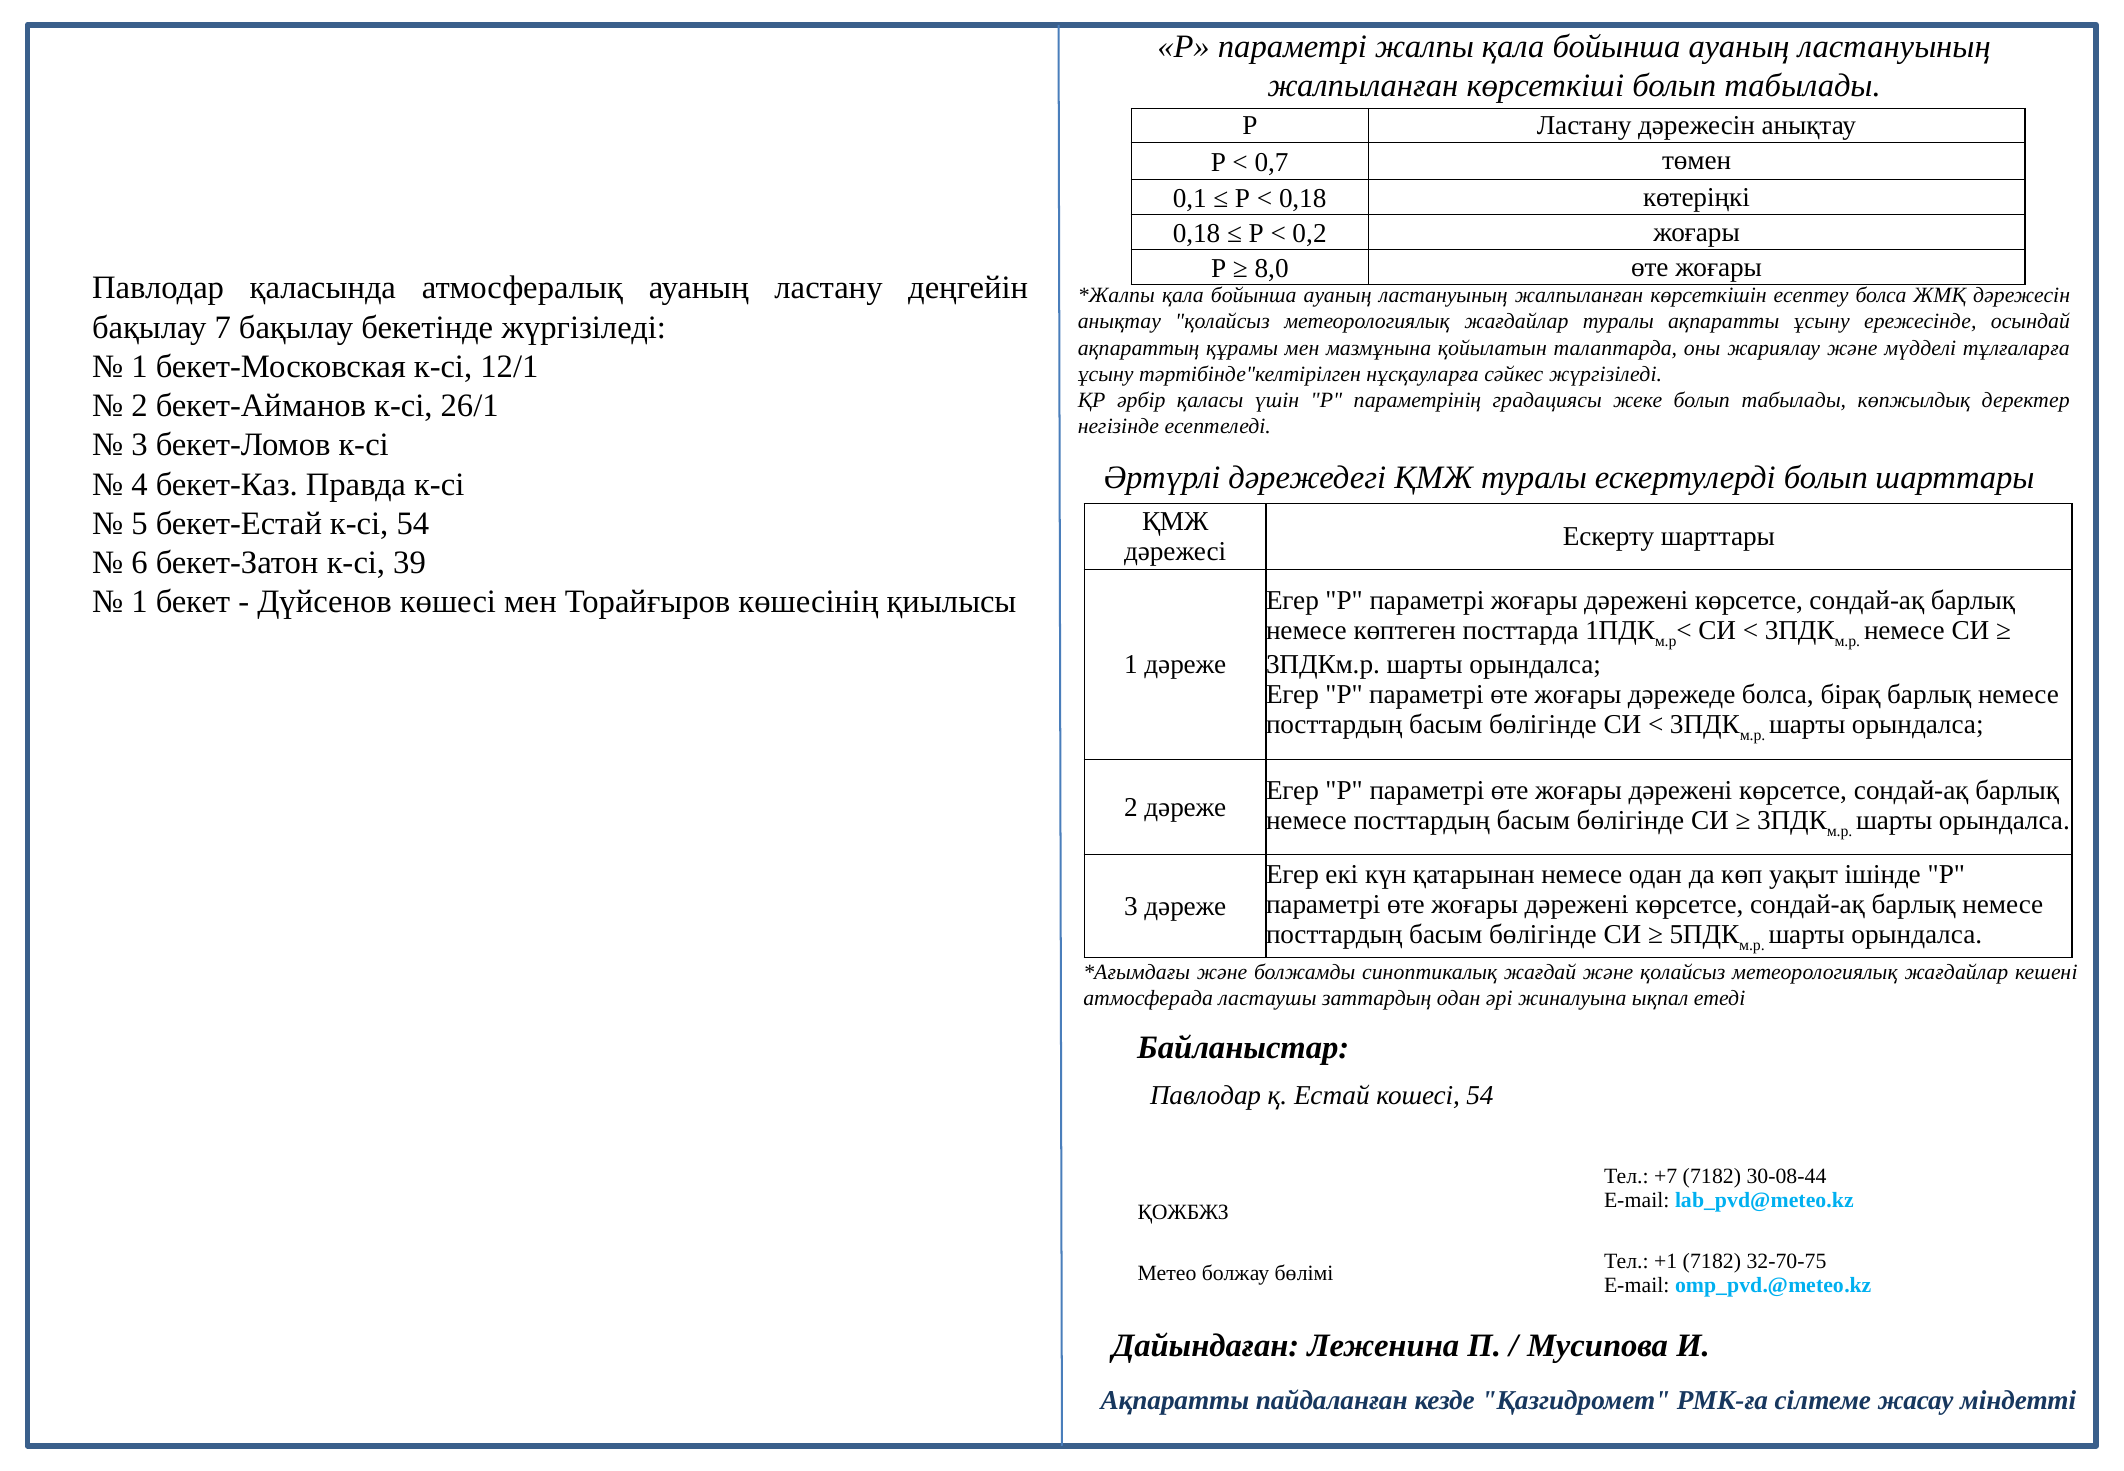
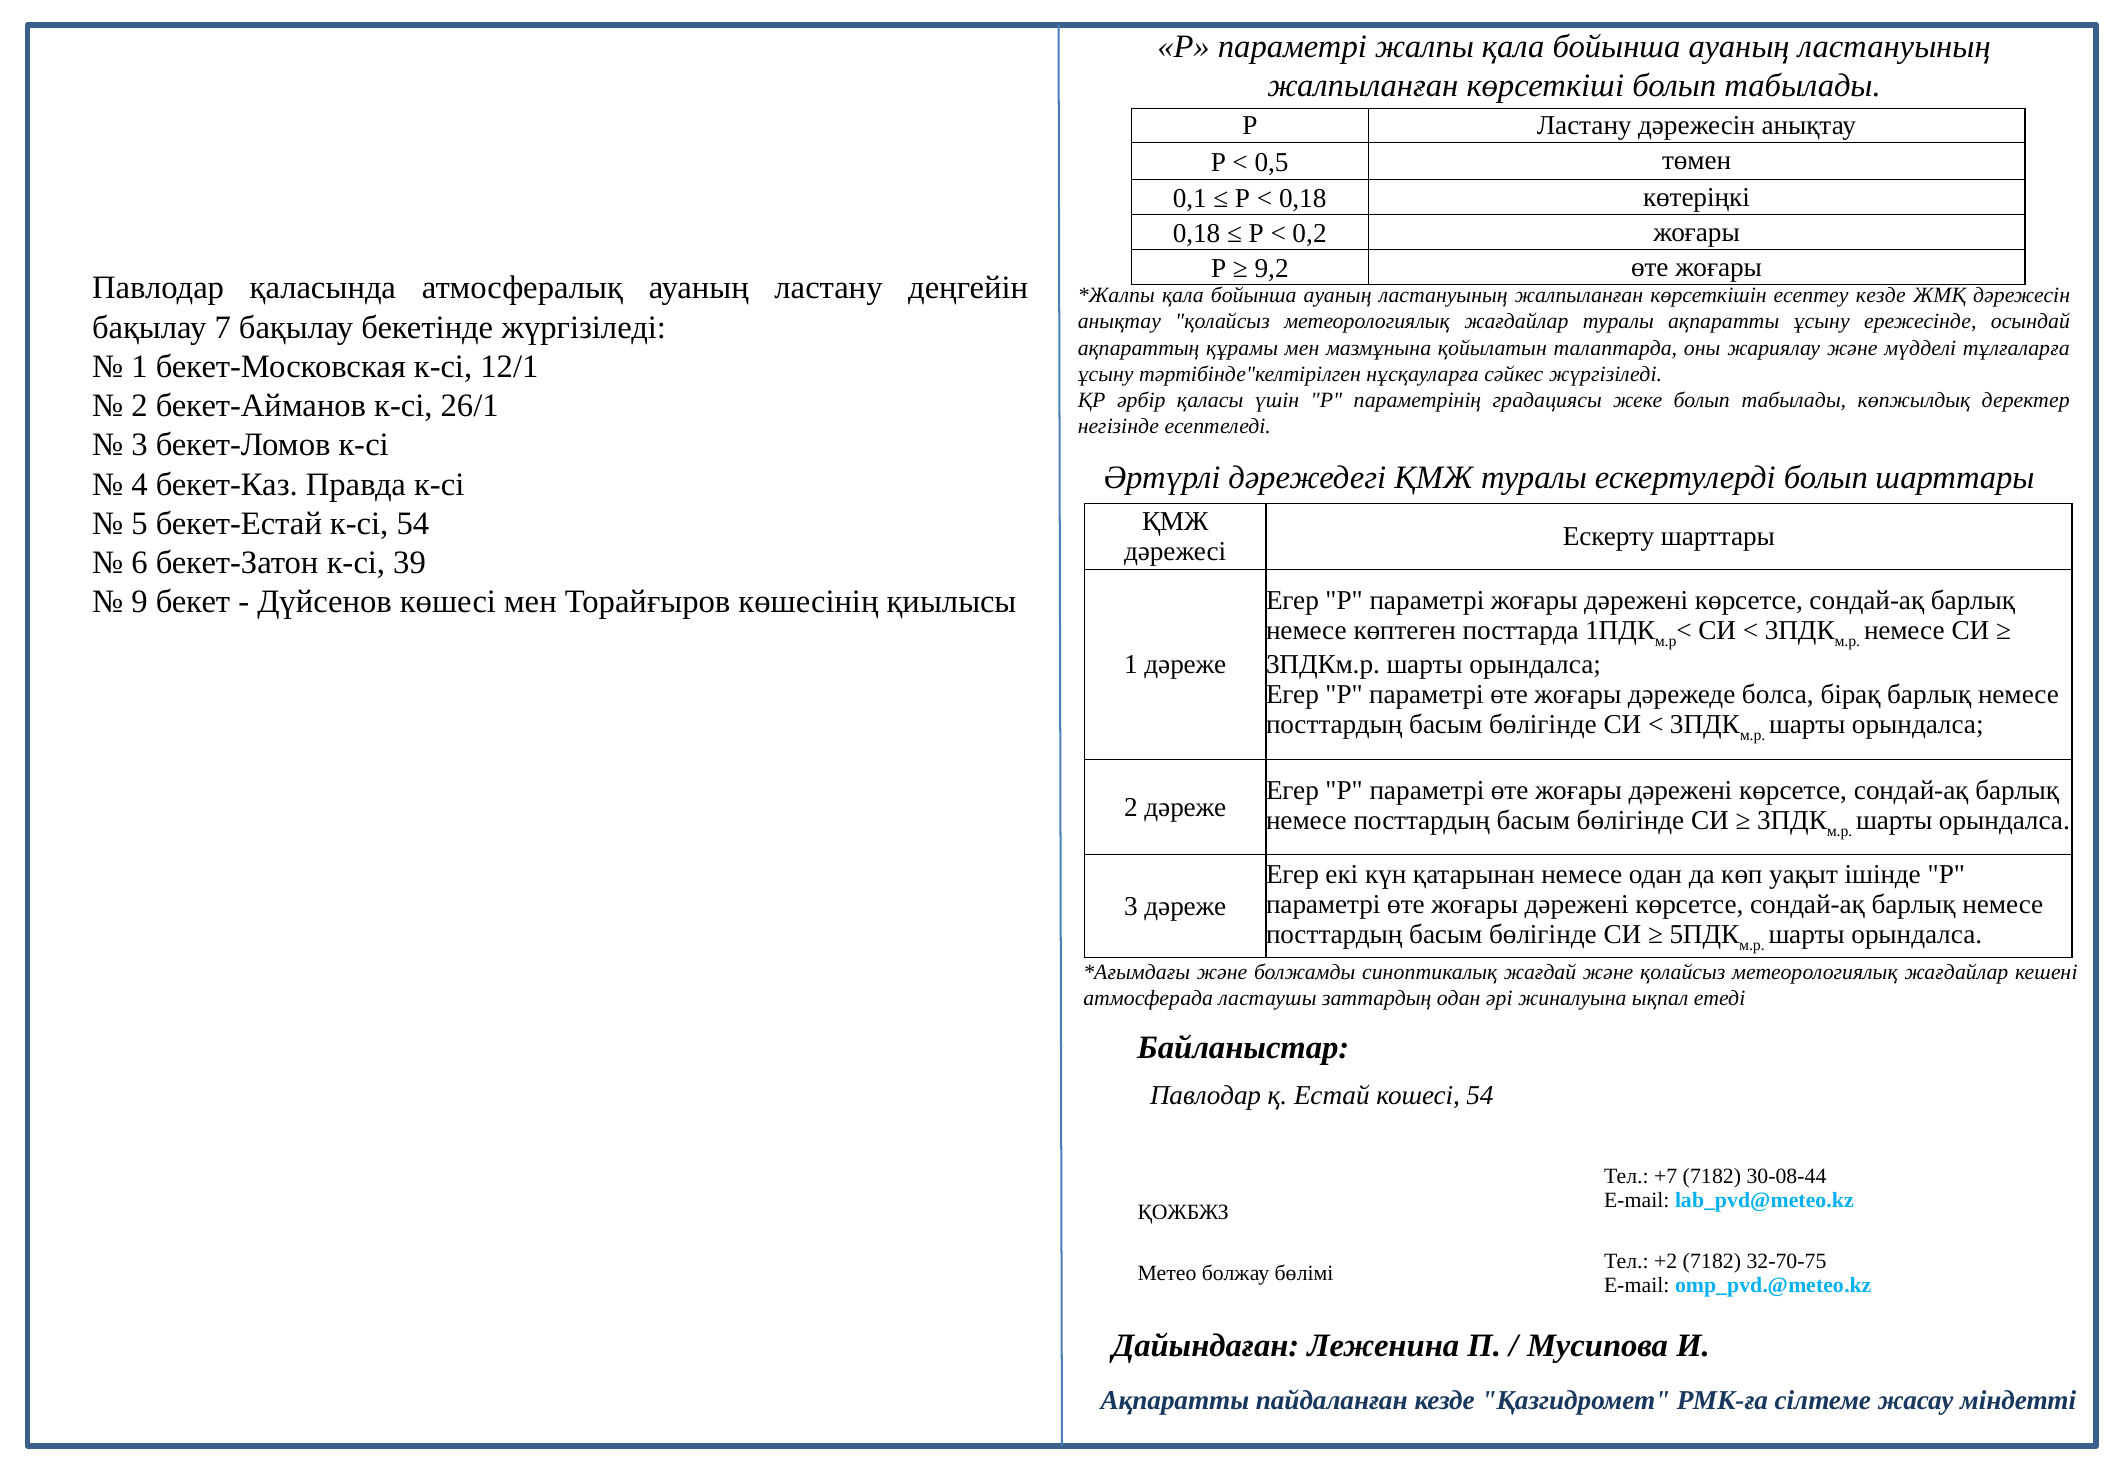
0,7: 0,7 -> 0,5 (1272, 162)
8,0: 8,0 -> 9,2 (1272, 268)
есептеу болса: болса -> кезде (1881, 296)
1: 1 -> 9 (140, 602)
+1: +1 -> +2 (1666, 1260)
